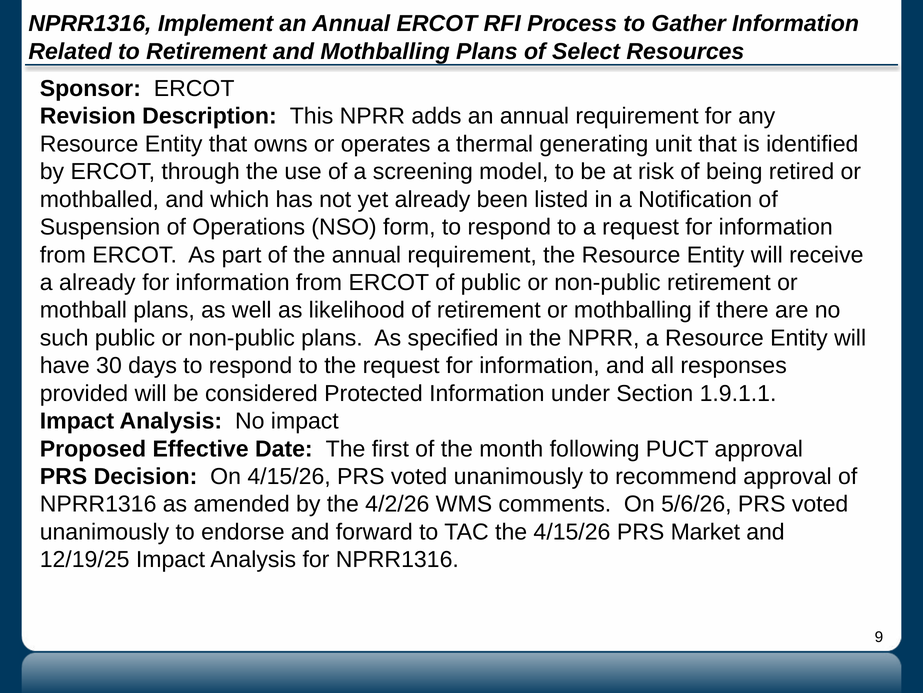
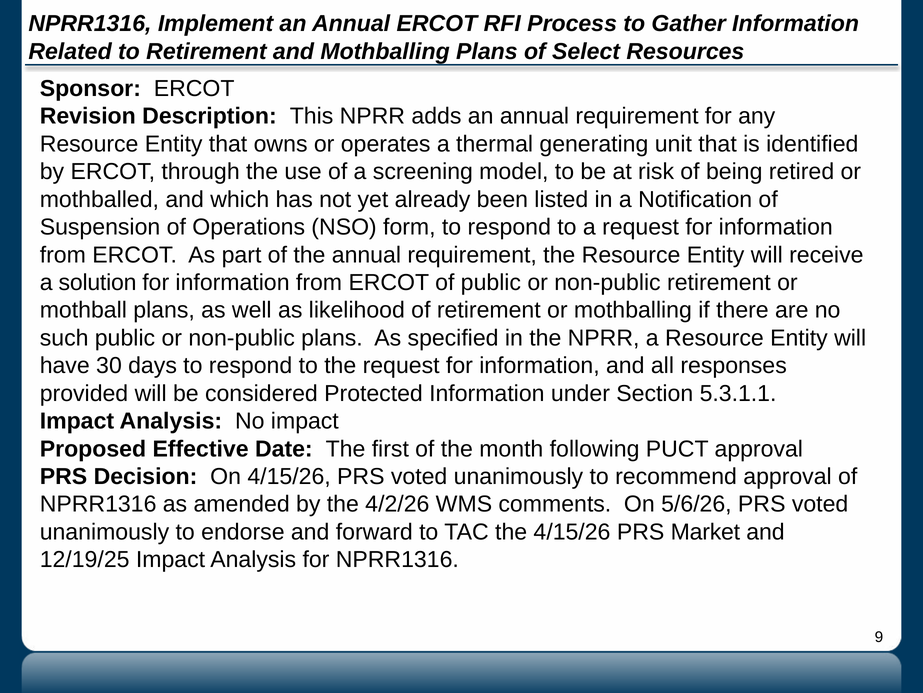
a already: already -> solution (98, 282)
1.9.1.1: 1.9.1.1 -> 5.3.1.1 (738, 393)
